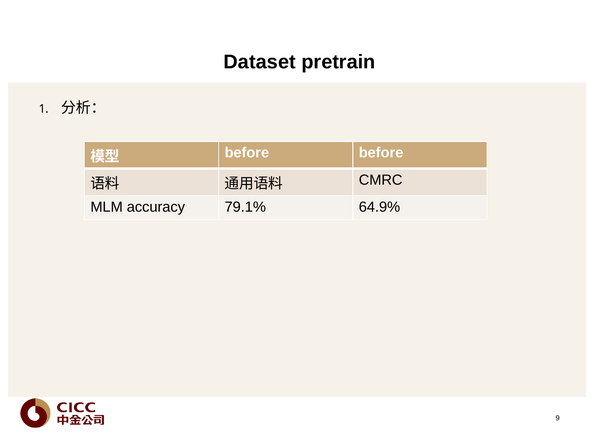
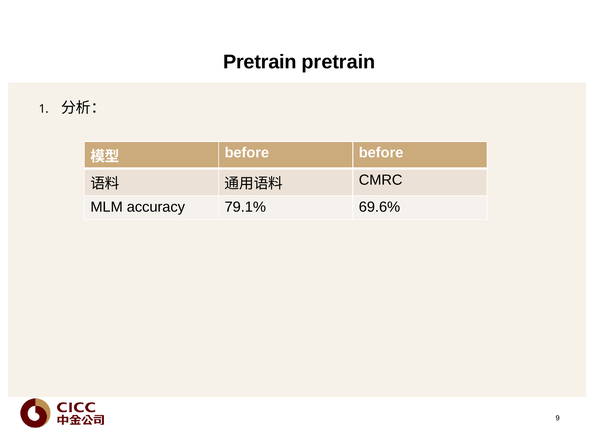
Dataset: Dataset -> Pretrain (260, 62)
64.9%: 64.9% -> 69.6% (379, 207)
